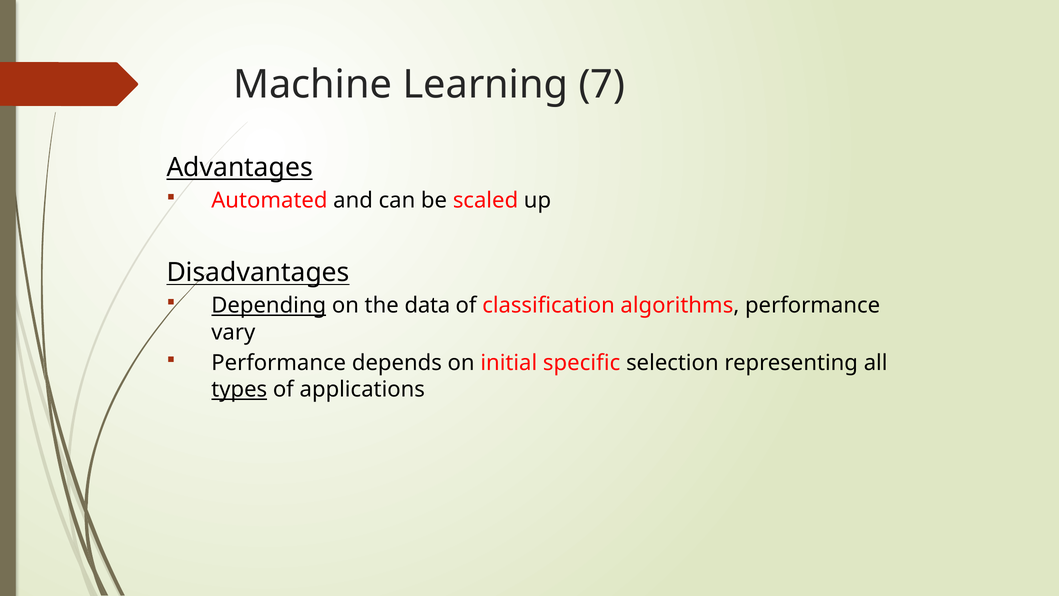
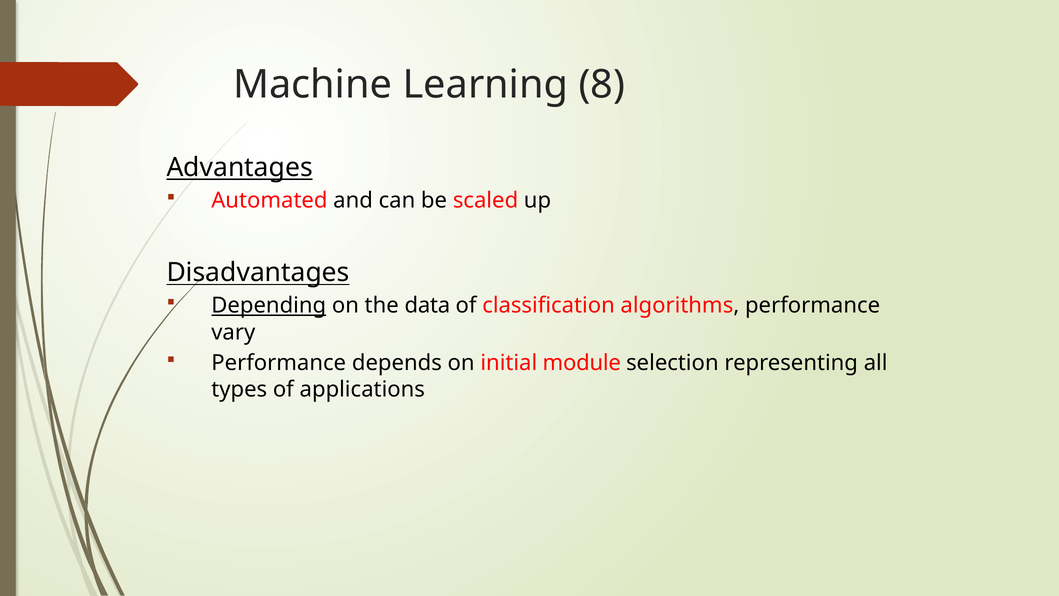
7: 7 -> 8 (602, 85)
specific: specific -> module (582, 363)
types underline: present -> none (239, 389)
